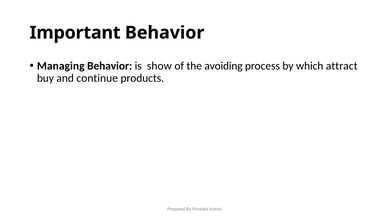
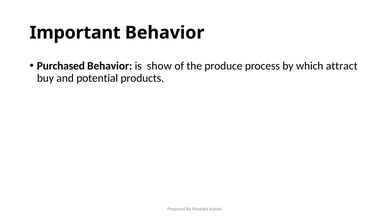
Managing: Managing -> Purchased (61, 66)
avoiding: avoiding -> produce (223, 66)
continue: continue -> potential (97, 78)
